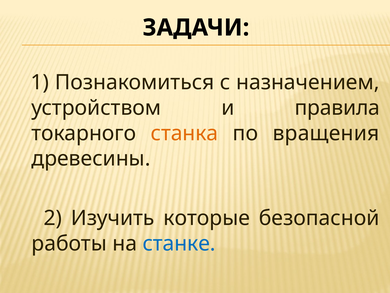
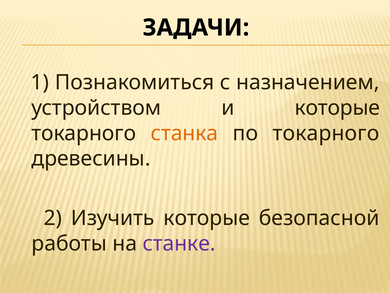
и правила: правила -> которые (337, 108)
по вращения: вращения -> токарного (326, 133)
станке colour: blue -> purple (179, 243)
